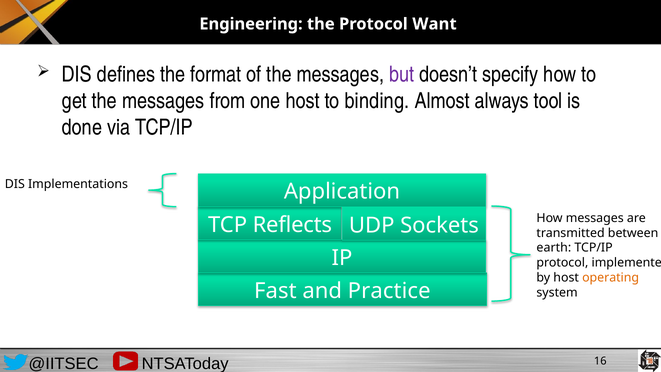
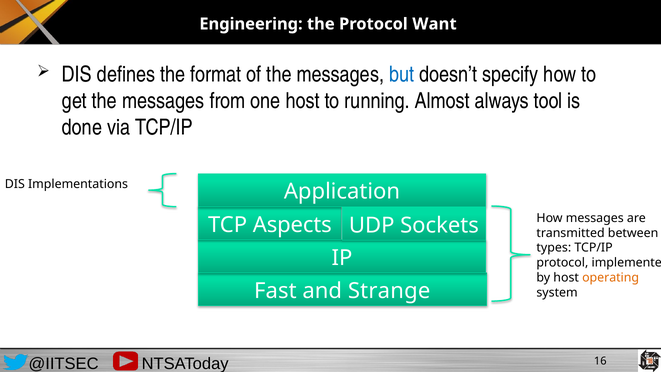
but colour: purple -> blue (402, 74)
binding: binding -> running (377, 101)
Reflects: Reflects -> Aspects (292, 225)
earth: earth -> types (554, 248)
Practice: Practice -> Strange (389, 291)
